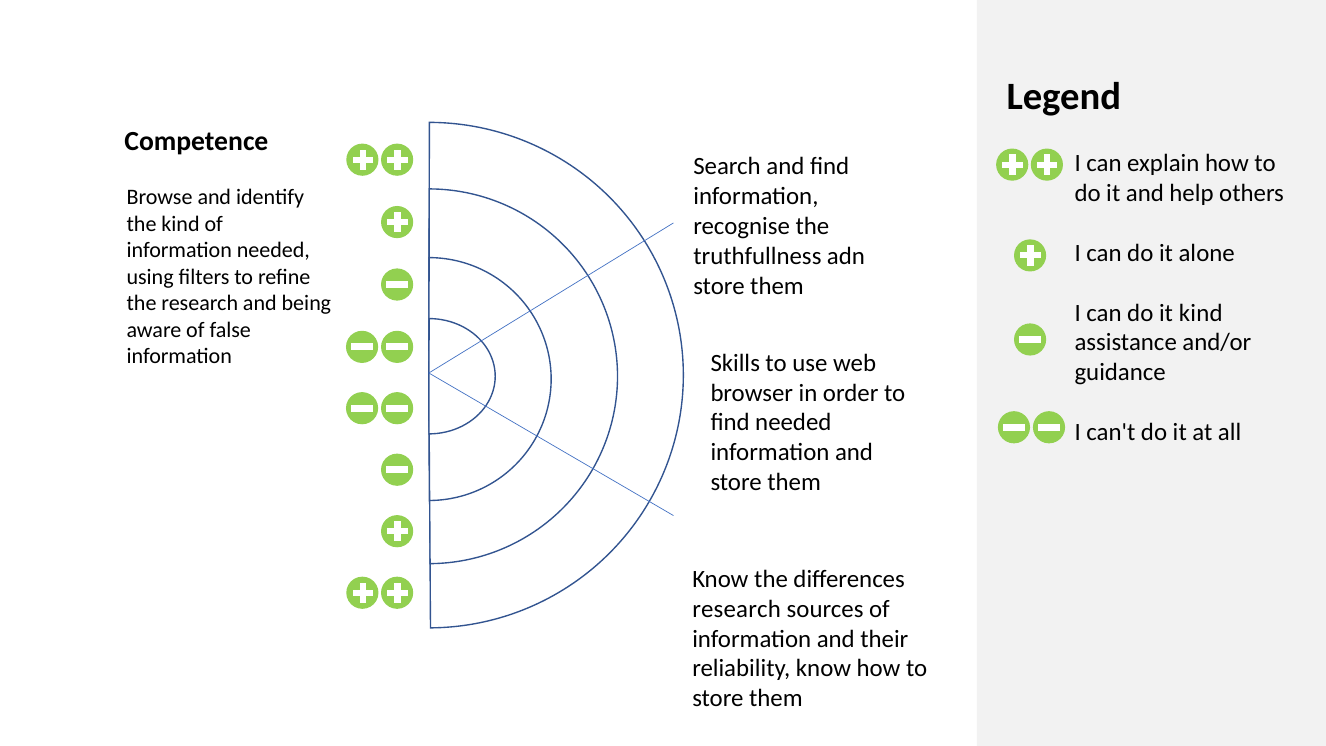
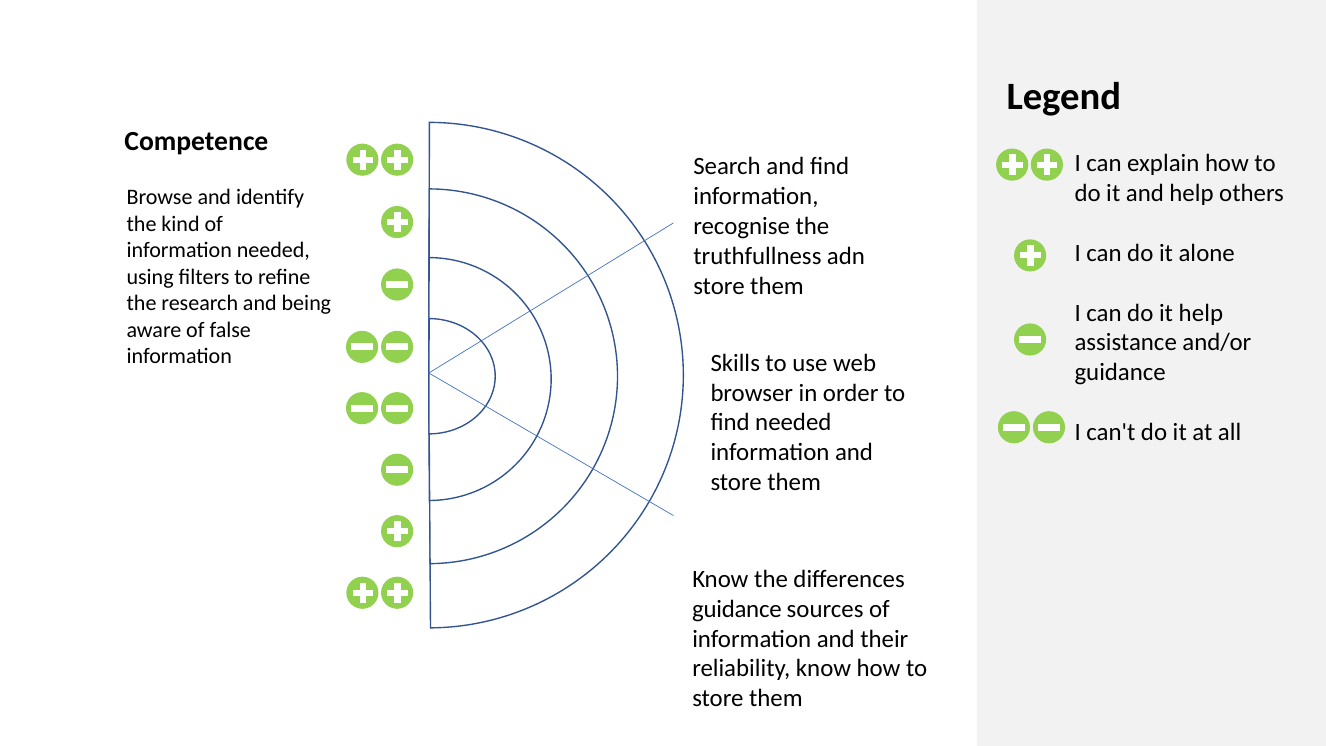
it kind: kind -> help (1201, 313)
research: research -> guidance (737, 609)
